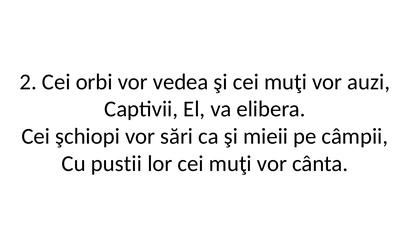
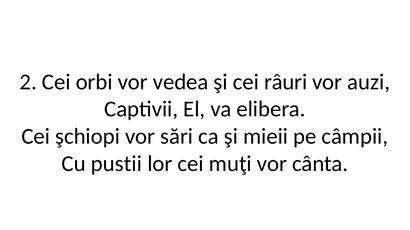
şi cei muţi: muţi -> râuri (286, 82)
